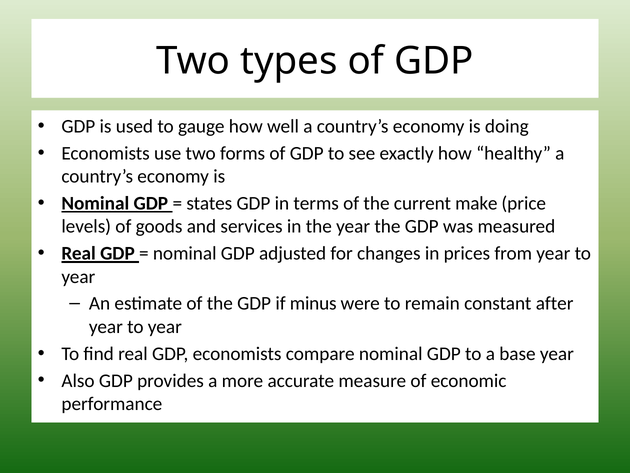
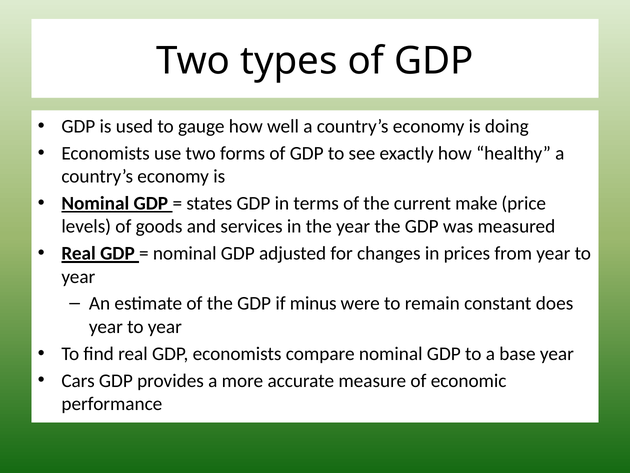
after: after -> does (555, 303)
Also: Also -> Cars (78, 380)
